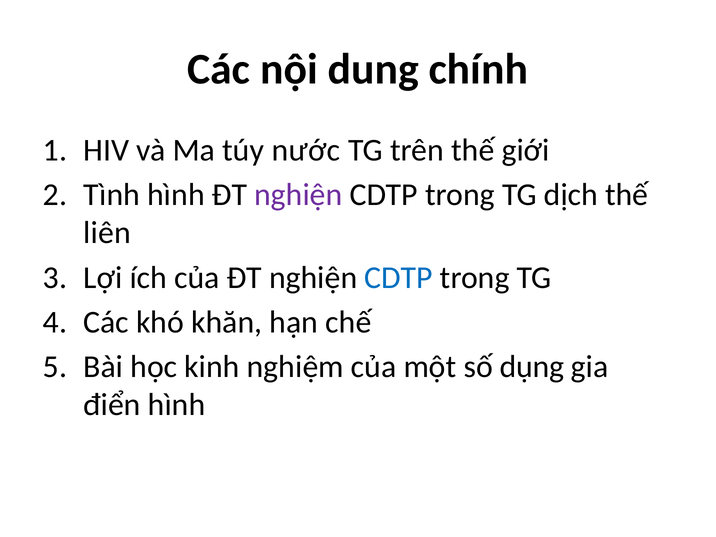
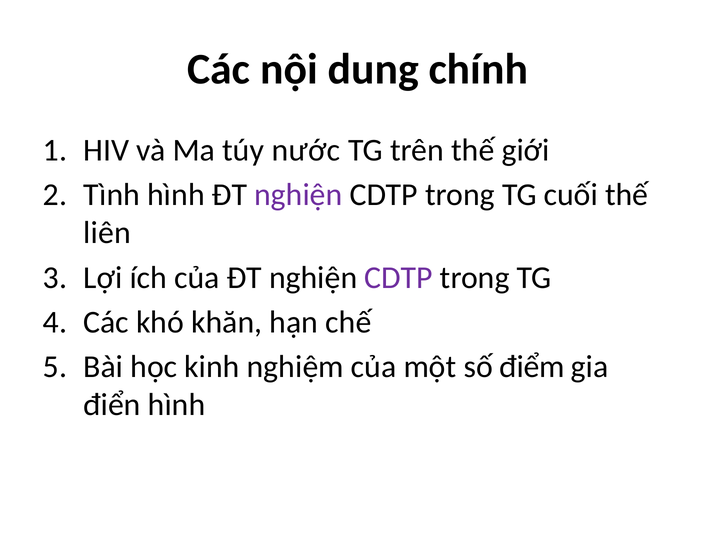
dịch: dịch -> cuối (571, 195)
CDTP colour: blue -> purple (399, 278)
dụng: dụng -> điểm (532, 367)
